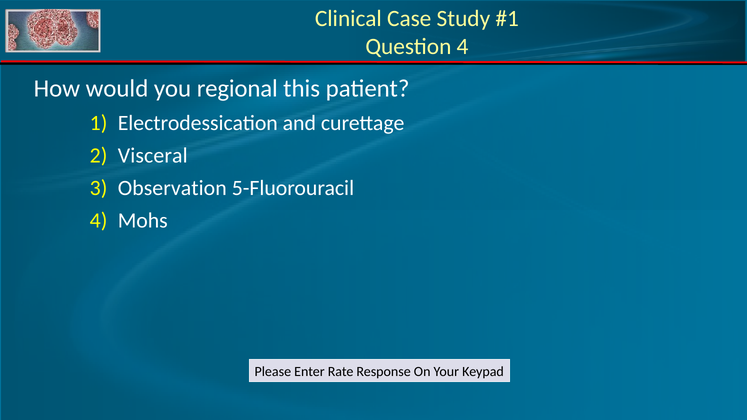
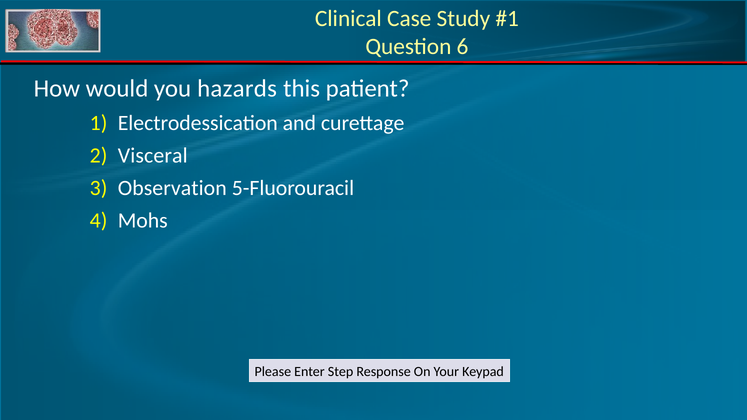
Question 4: 4 -> 6 (462, 46)
regional: regional -> hazards (237, 89)
Rate: Rate -> Step (341, 372)
